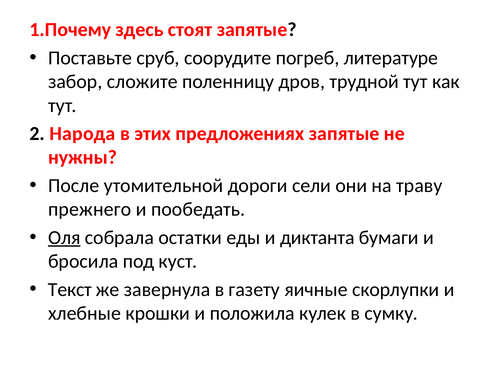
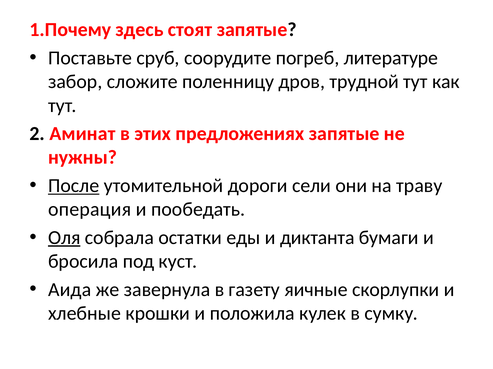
Народа: Народа -> Аминат (82, 134)
После underline: none -> present (74, 186)
прежнего: прежнего -> операция (90, 210)
Текст: Текст -> Аида (70, 290)
